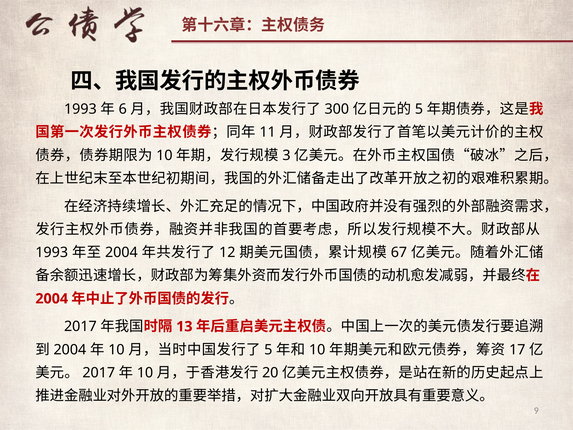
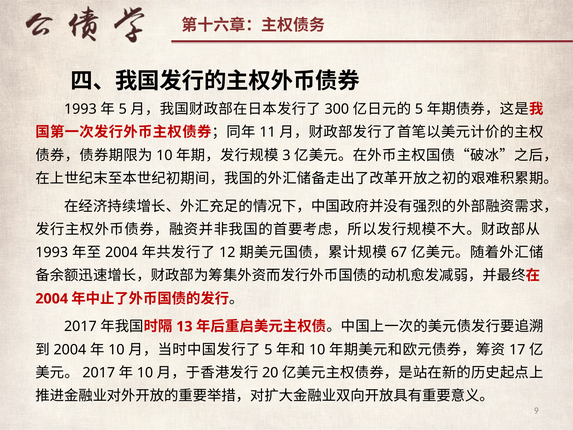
6: 6 -> 5 (123, 109)
